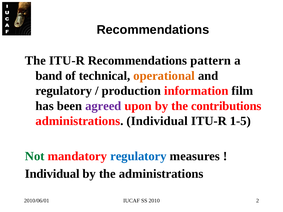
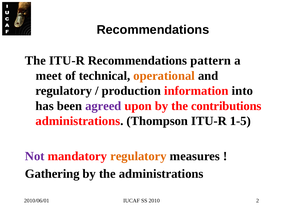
band: band -> meet (49, 76)
film: film -> into (242, 91)
administrations Individual: Individual -> Thompson (157, 121)
Not colour: green -> purple (35, 156)
regulatory colour: blue -> orange (138, 156)
Individual: Individual -> Gathering (52, 174)
